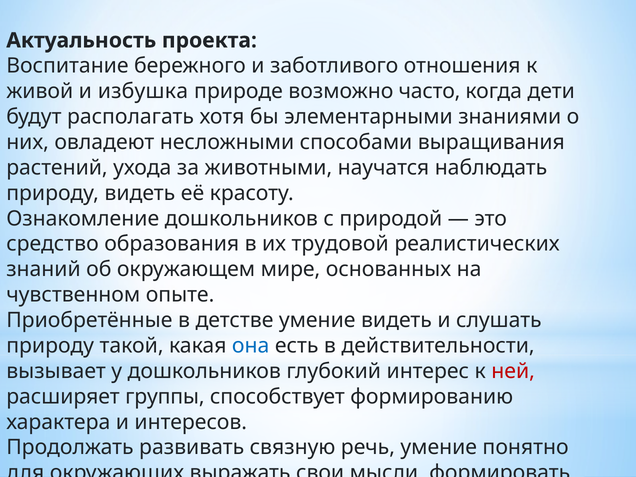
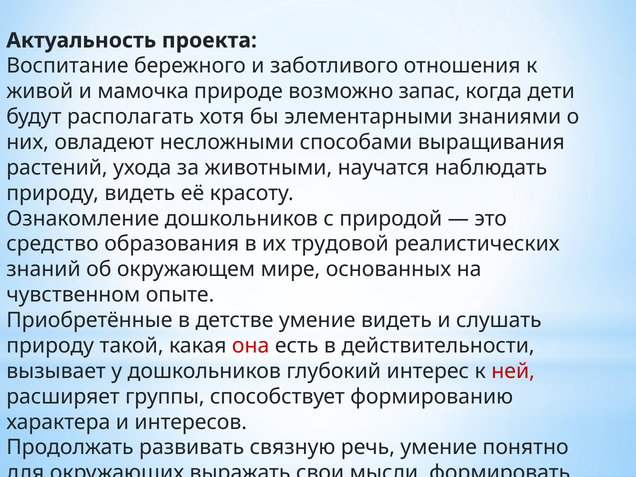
избушка: избушка -> мамочка (143, 91)
часто: часто -> запас (429, 91)
она colour: blue -> red (251, 346)
